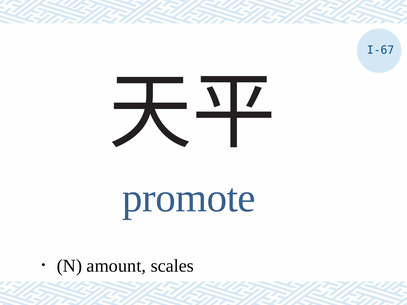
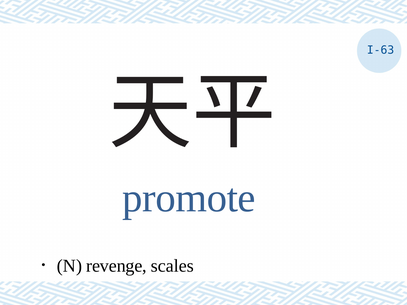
I-67: I-67 -> I-63 (381, 50)
amount: amount -> revenge (117, 266)
